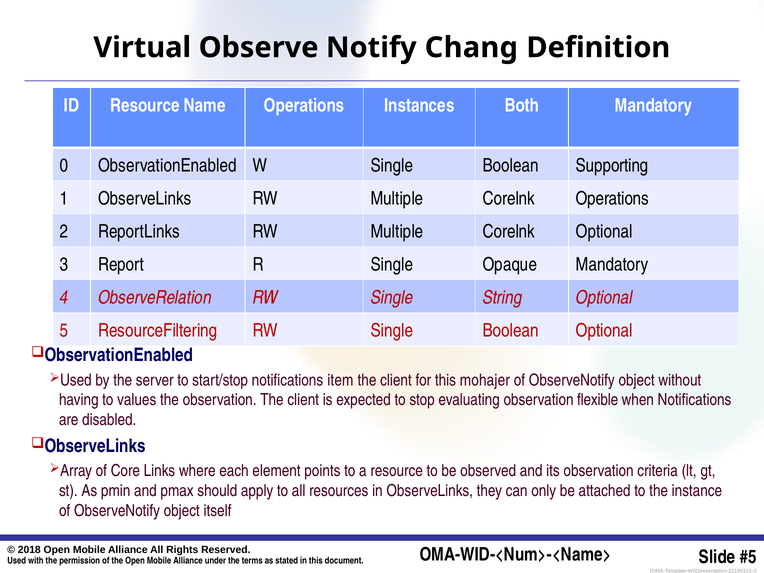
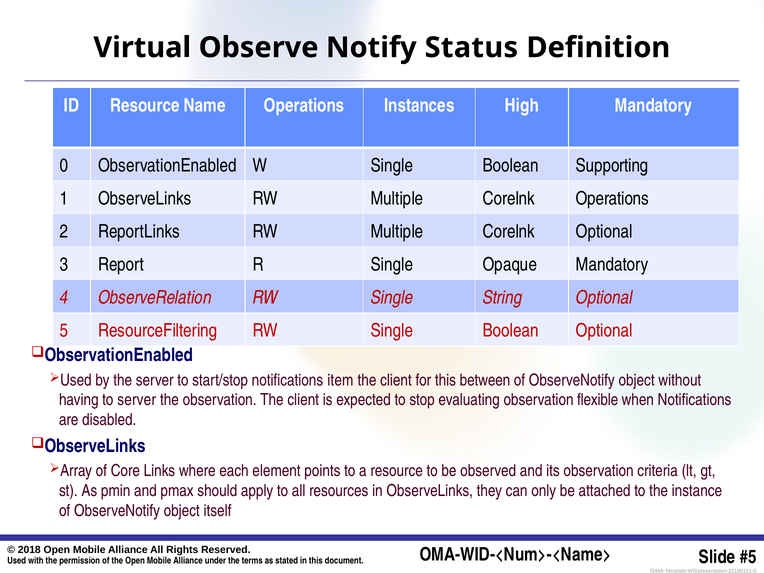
Chang: Chang -> Status (471, 48)
Both: Both -> High (522, 106)
mohajer: mohajer -> between (485, 380)
to values: values -> server (137, 400)
